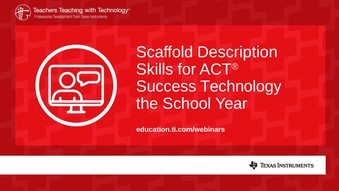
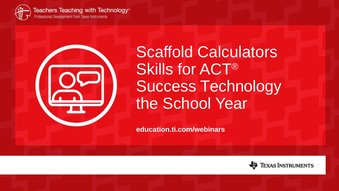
Description: Description -> Calculators (238, 52)
